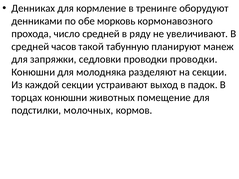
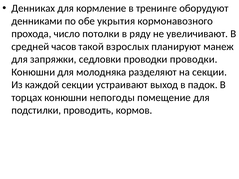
морковь: морковь -> укрытия (116, 21)
число средней: средней -> потолки (101, 34)
табунную: табунную -> взрослых (128, 47)
животных: животных -> непогоды (112, 98)
молочных: молочных -> проводить (88, 110)
